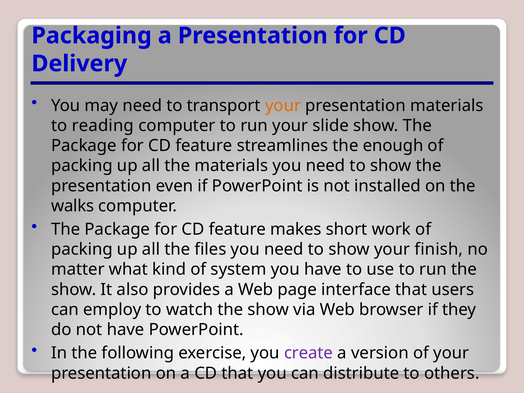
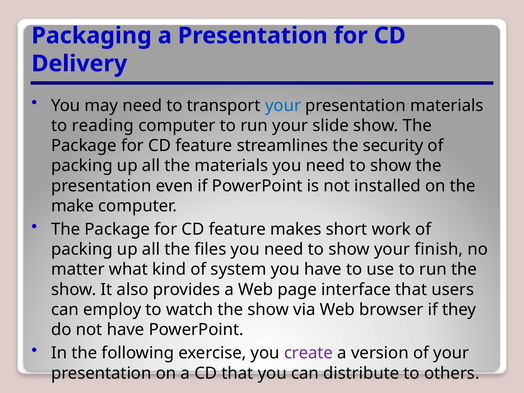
your colour: orange -> blue (283, 106)
enough: enough -> security (393, 146)
walks: walks -> make (73, 206)
